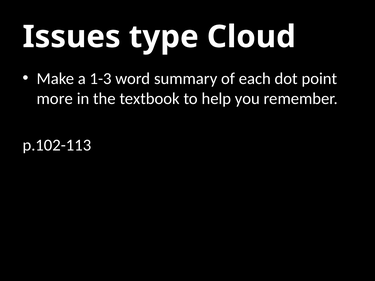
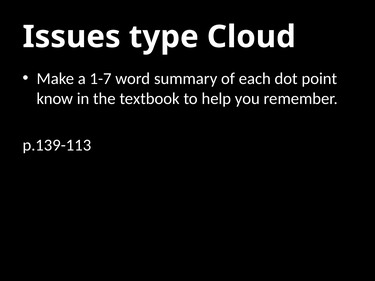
1-3: 1-3 -> 1-7 (101, 79)
more: more -> know (55, 99)
p.102-113: p.102-113 -> p.139-113 (57, 145)
